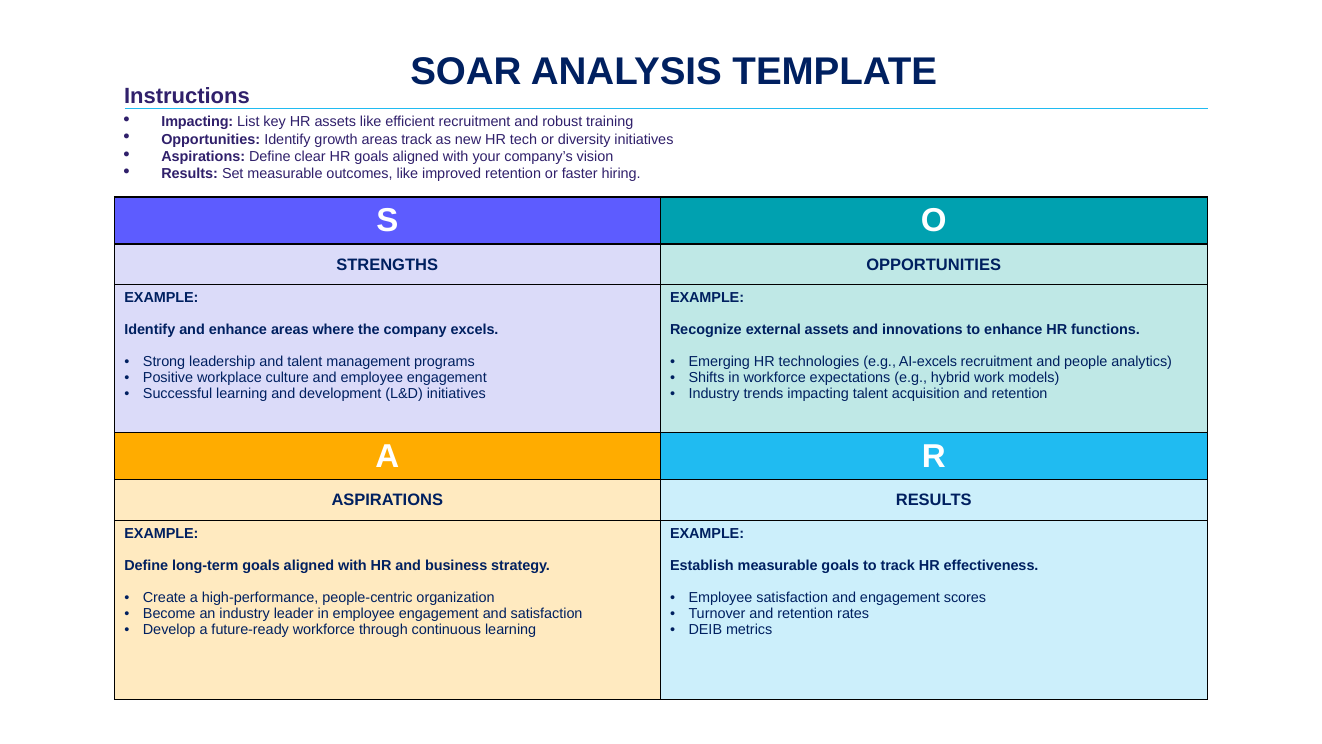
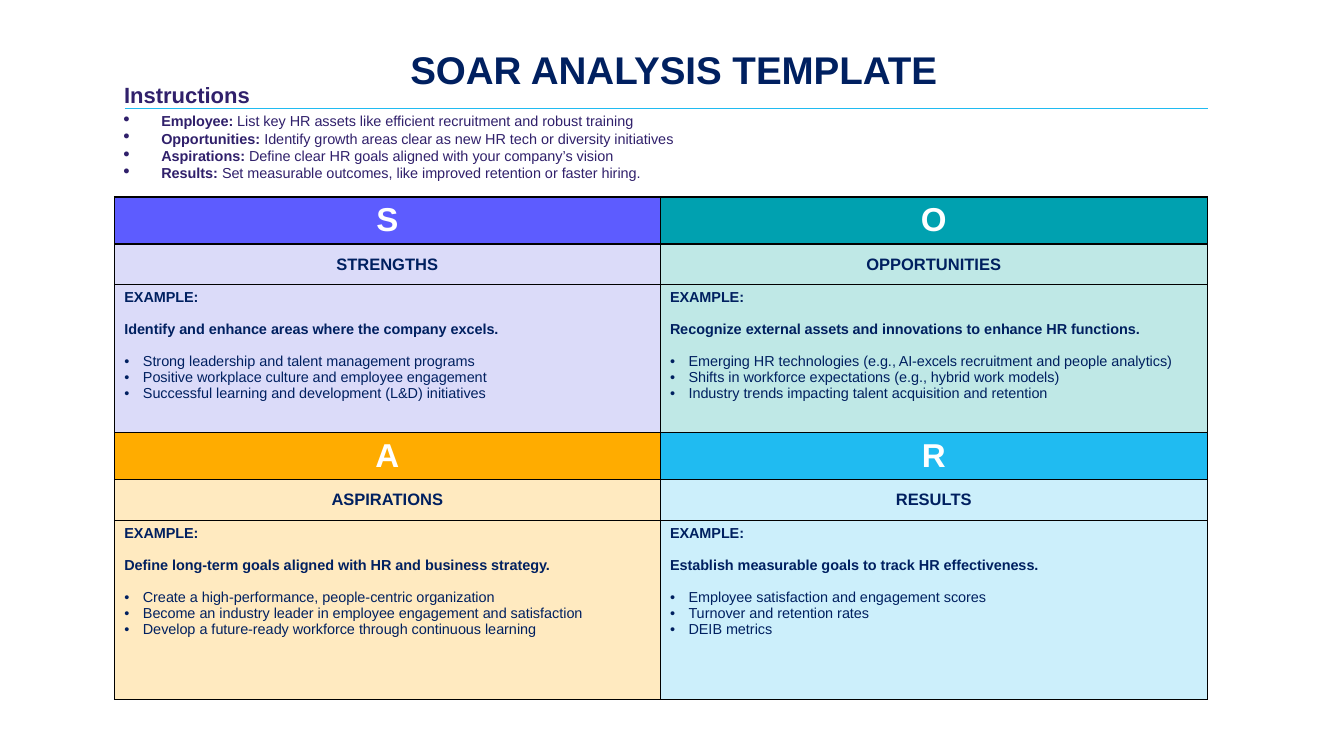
Impacting: Impacting -> Employee (197, 122)
areas track: track -> clear (417, 139)
